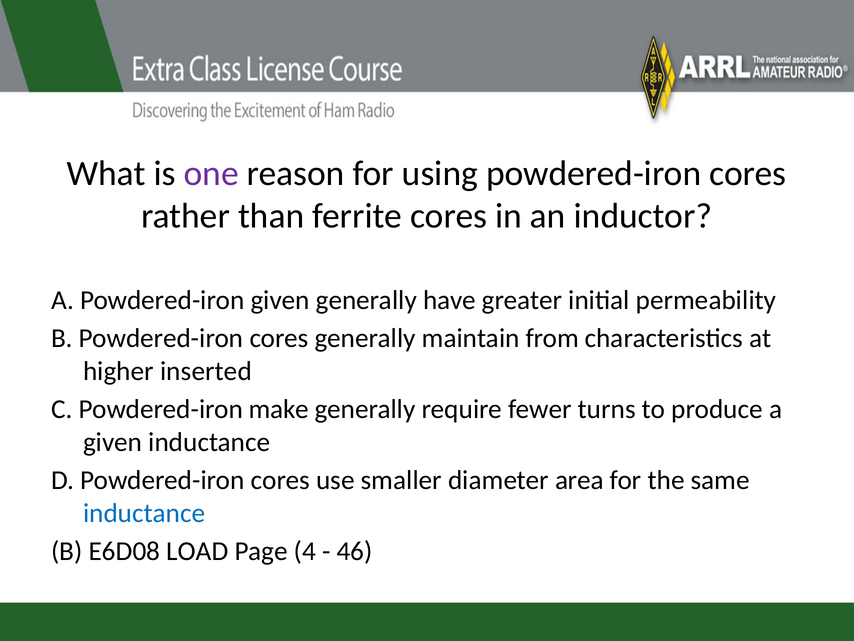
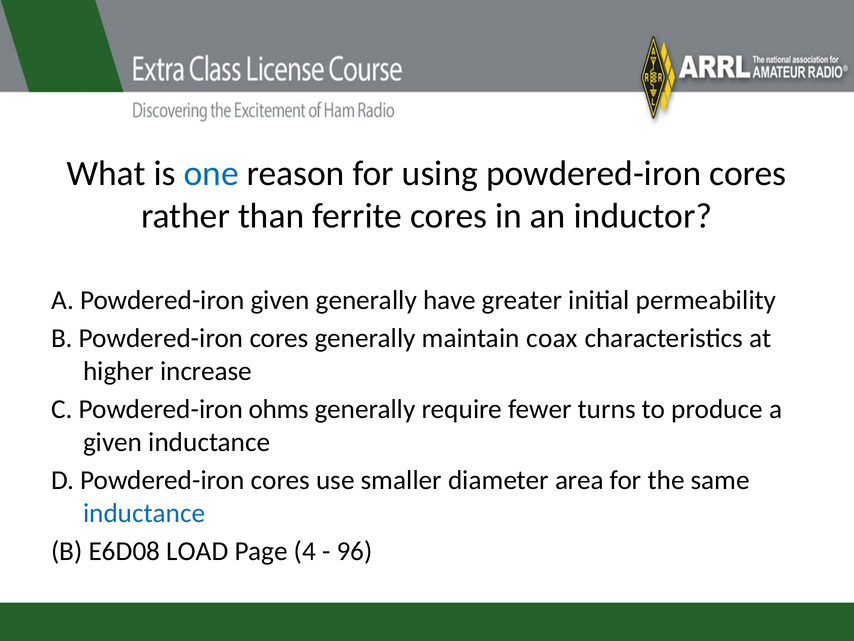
one colour: purple -> blue (211, 173)
from: from -> coax (552, 338)
inserted: inserted -> increase (206, 371)
make: make -> ohms (279, 409)
46: 46 -> 96 (355, 551)
